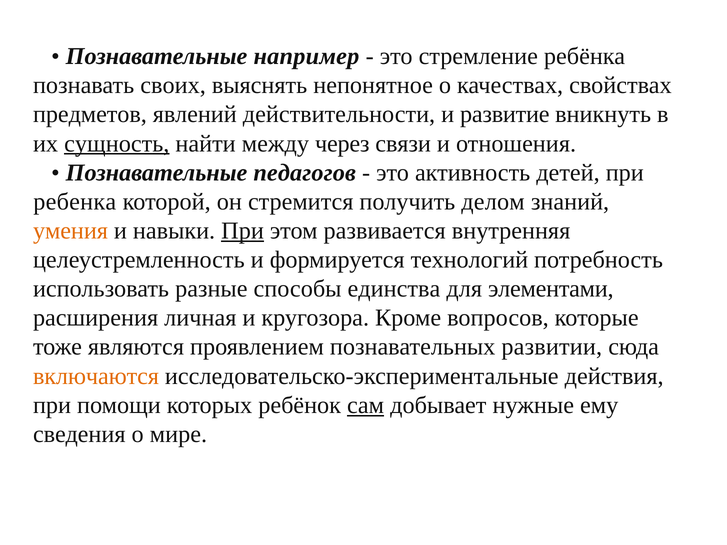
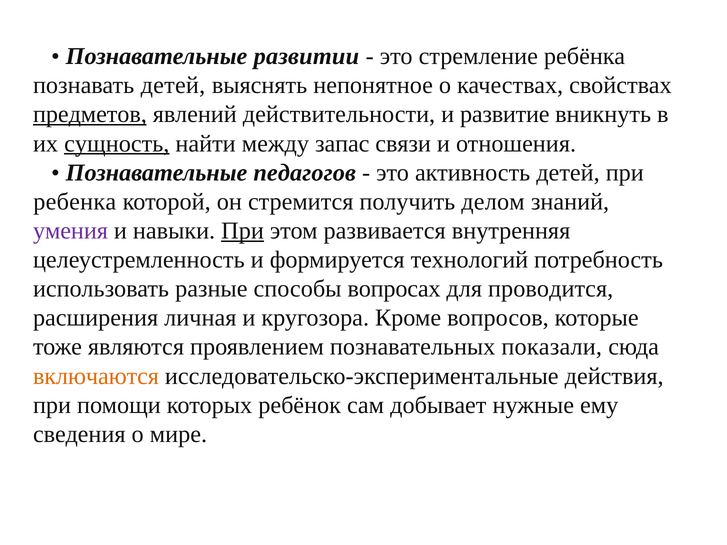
например: например -> развитии (306, 56)
познавать своих: своих -> детей (173, 85)
предметов underline: none -> present (90, 115)
через: через -> запас (342, 144)
умения colour: orange -> purple (70, 231)
единства: единства -> вопросах (394, 289)
элементами: элементами -> проводится (551, 289)
развитии: развитии -> показали (552, 347)
сам underline: present -> none (366, 405)
